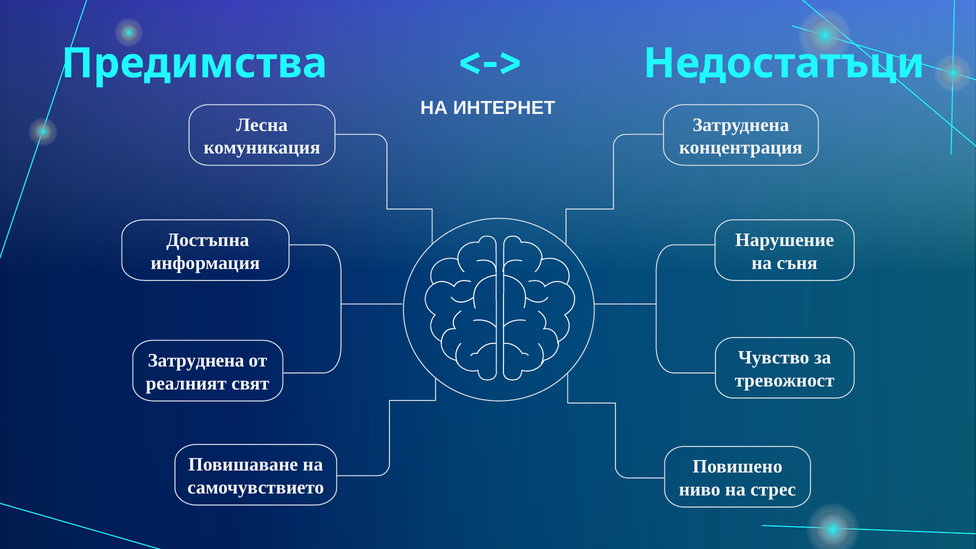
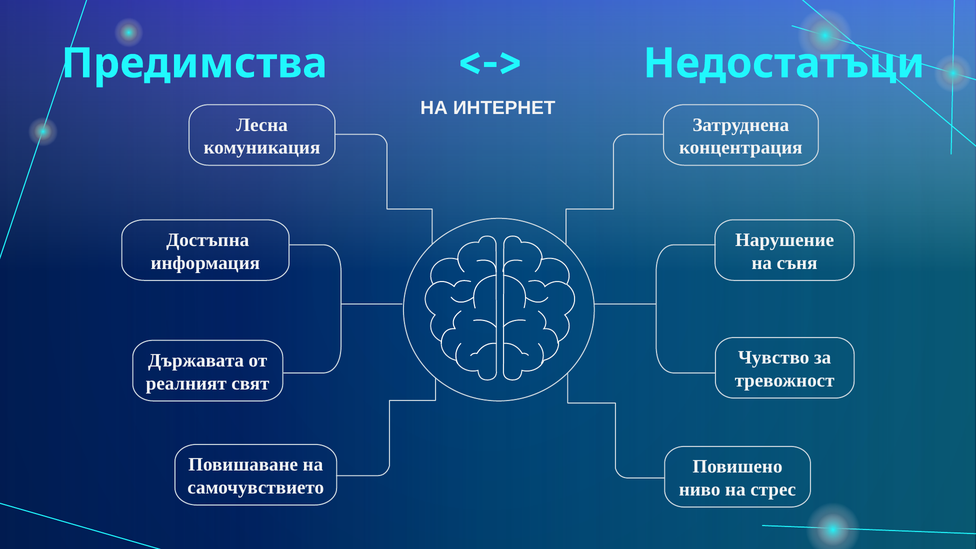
Затруднена: Затруднена -> Държавата (196, 361)
